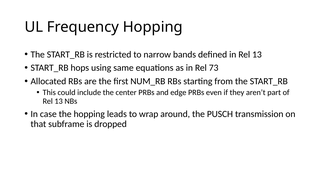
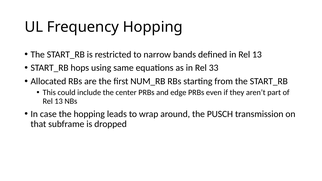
73: 73 -> 33 (214, 68)
